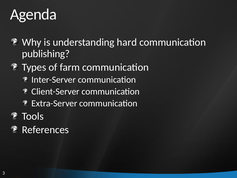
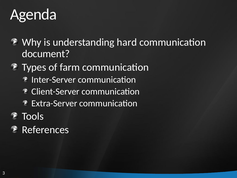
publishing: publishing -> document (46, 54)
